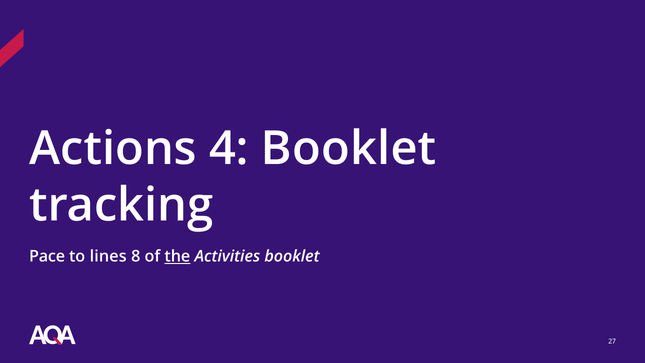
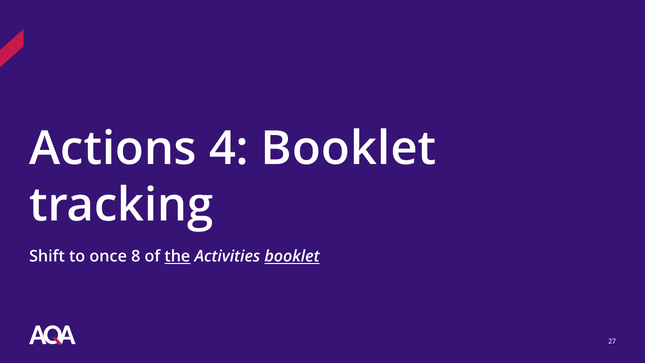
Pace: Pace -> Shift (47, 257)
lines: lines -> once (108, 257)
booklet underline: none -> present (292, 257)
